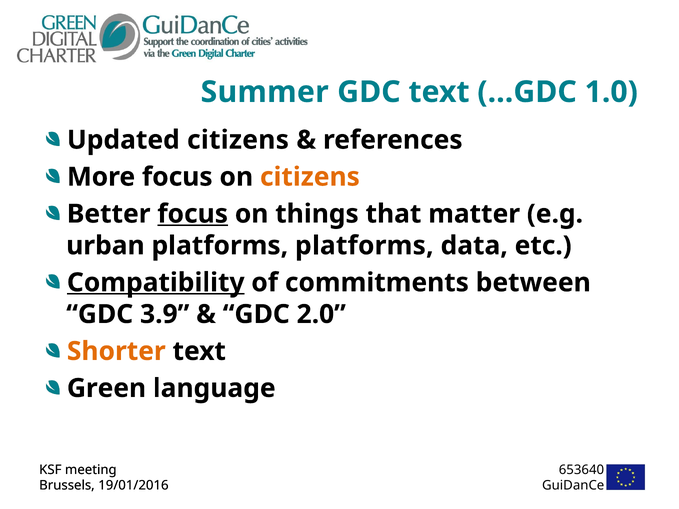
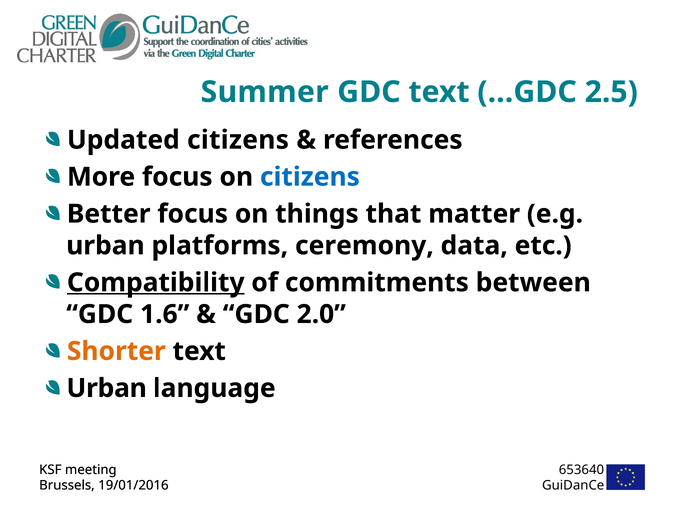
1.0: 1.0 -> 2.5 (611, 92)
citizens colour: orange -> blue (310, 177)
focus underline: present -> none (193, 214)
platforms platforms: platforms -> ceremony (364, 246)
3.9: 3.9 -> 1.6 (165, 314)
Green: Green -> Urban (107, 388)
